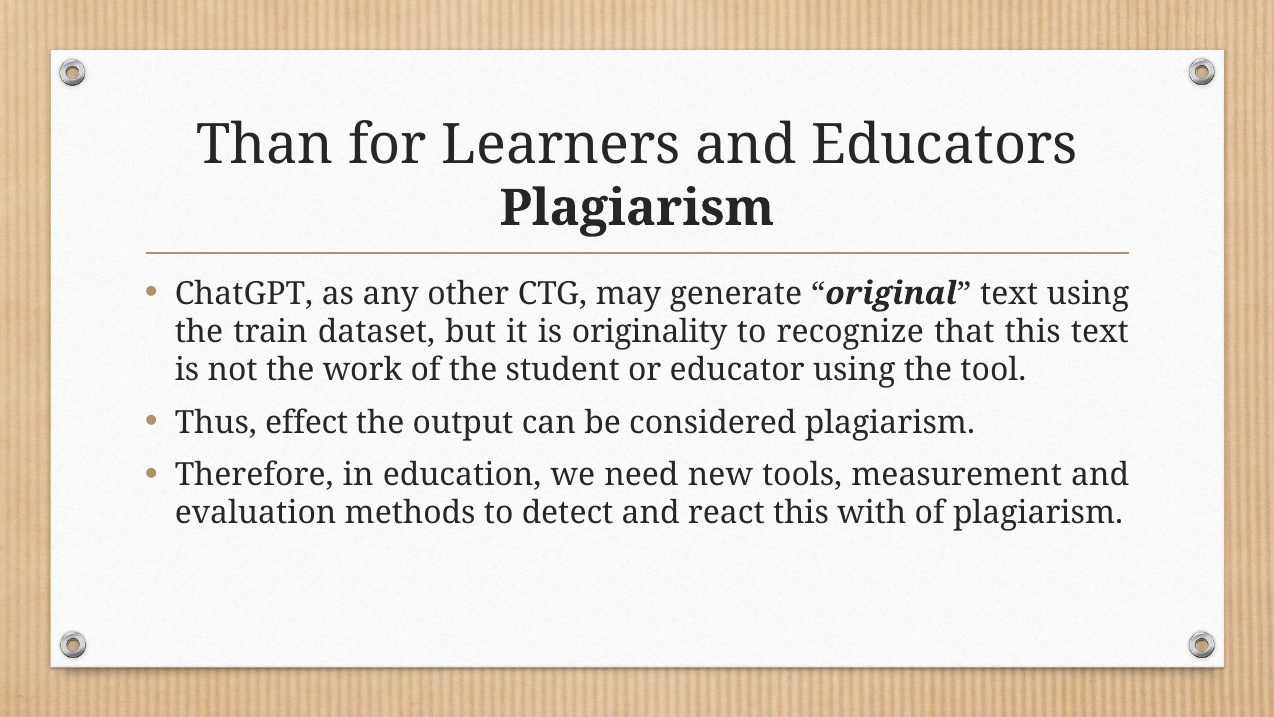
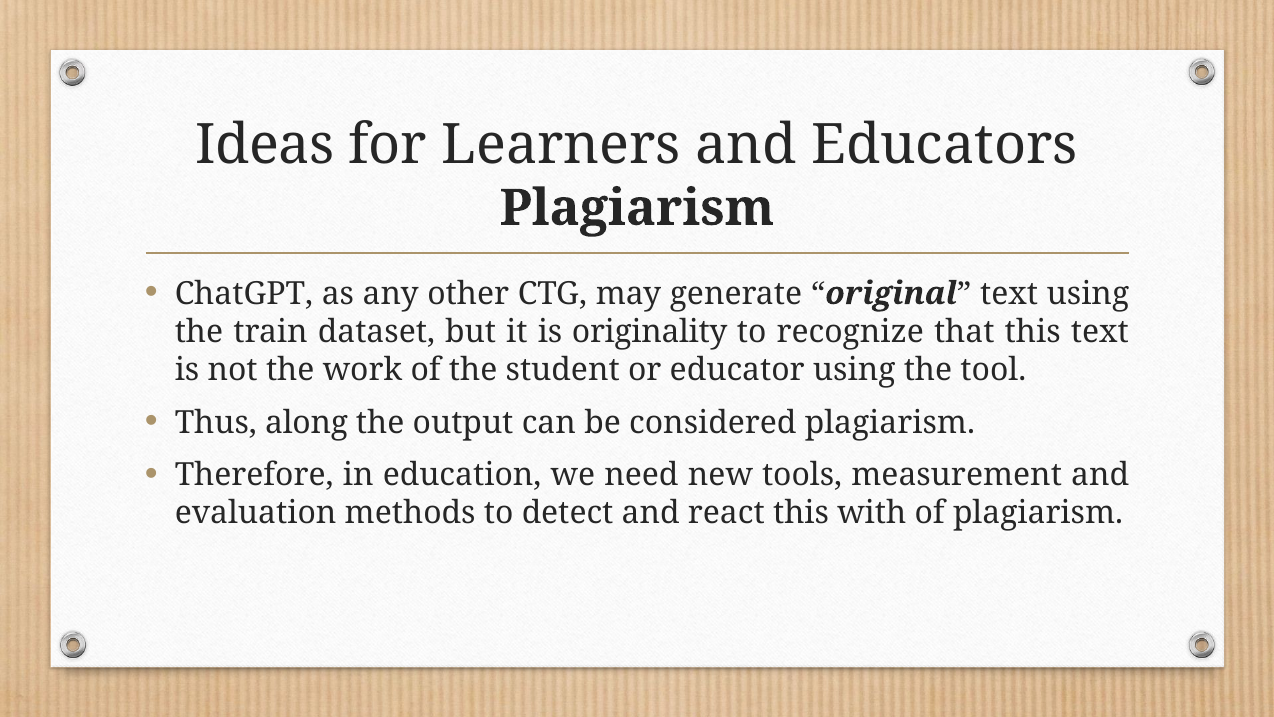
Than: Than -> Ideas (265, 145)
effect: effect -> along (307, 422)
